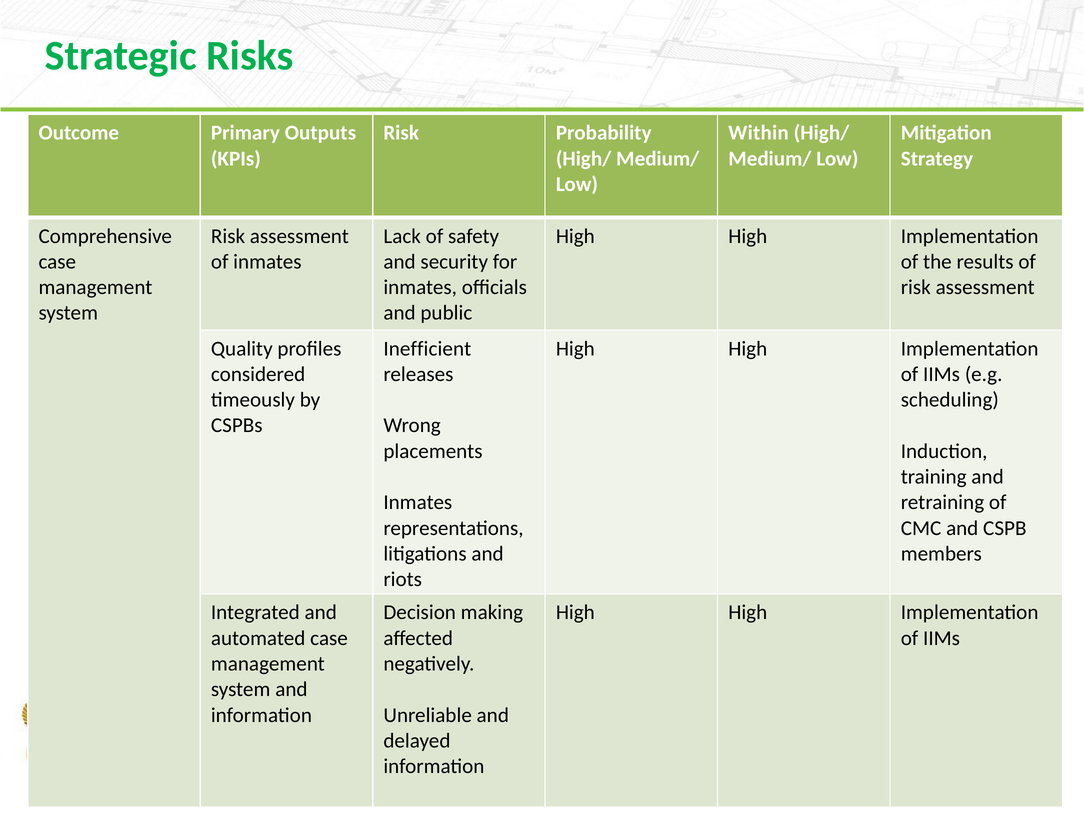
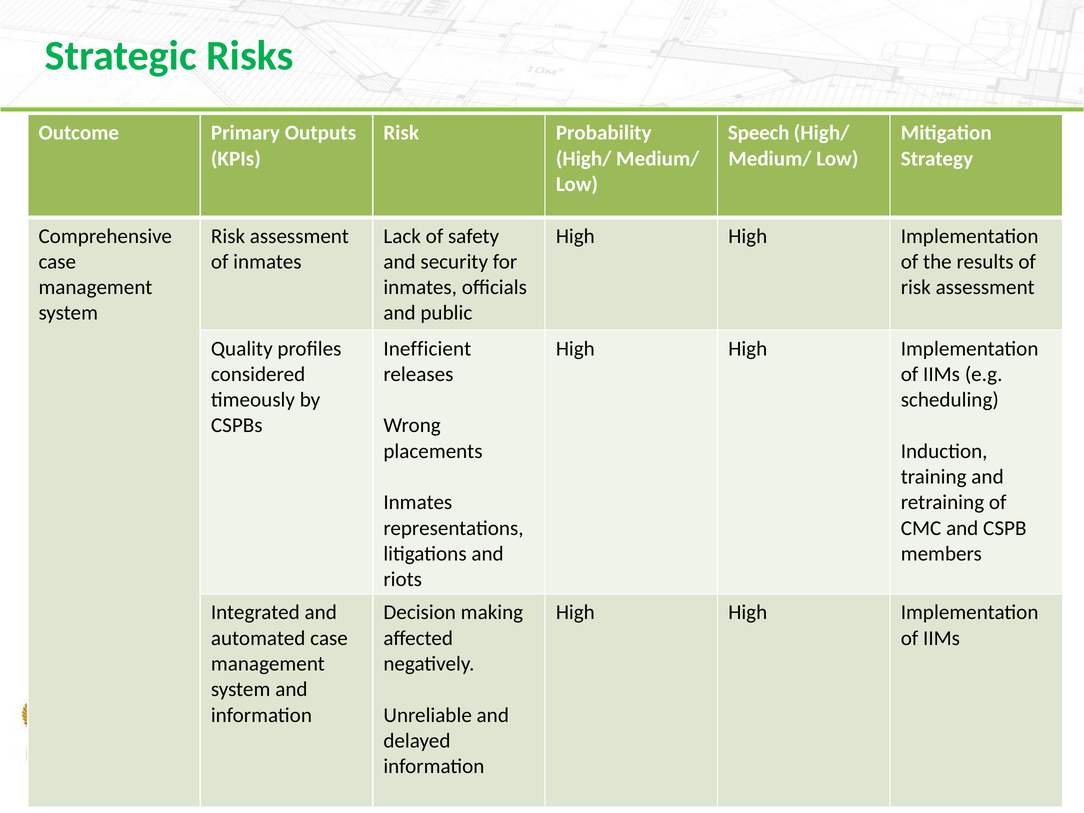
Within: Within -> Speech (759, 133)
